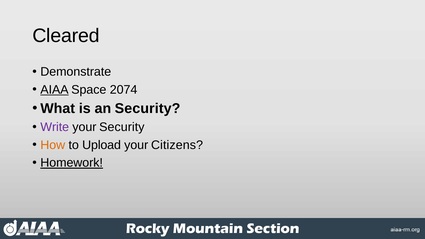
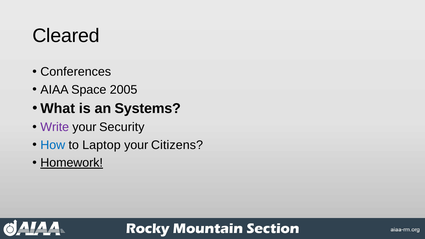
Demonstrate: Demonstrate -> Conferences (76, 72)
AIAA underline: present -> none (54, 90)
2074: 2074 -> 2005 (124, 90)
an Security: Security -> Systems (148, 108)
How colour: orange -> blue (53, 145)
Upload: Upload -> Laptop (101, 145)
